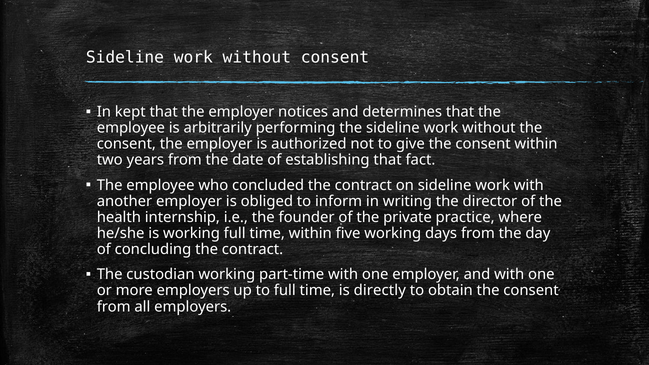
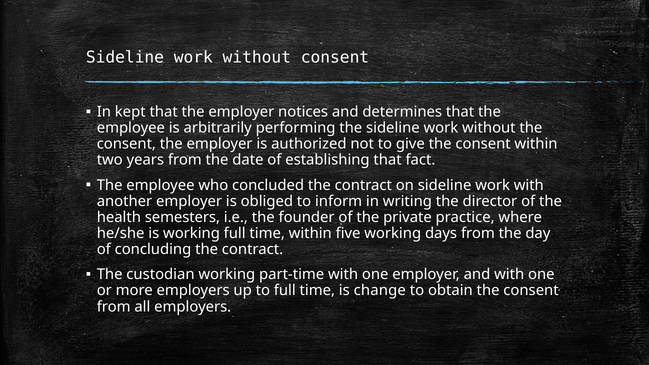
internship: internship -> semesters (182, 217)
directly: directly -> change (380, 291)
